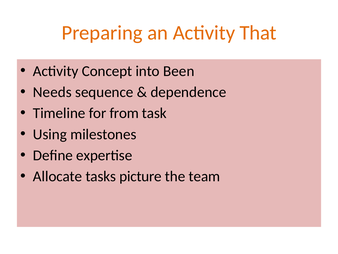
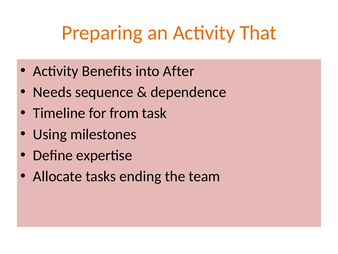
Concept: Concept -> Benefits (107, 71)
Been: Been -> After (179, 71)
picture: picture -> ending (140, 176)
